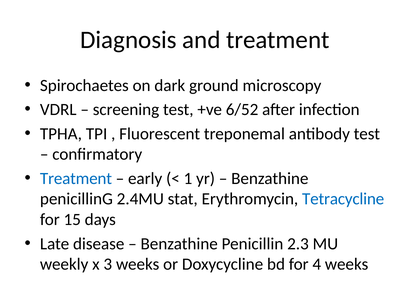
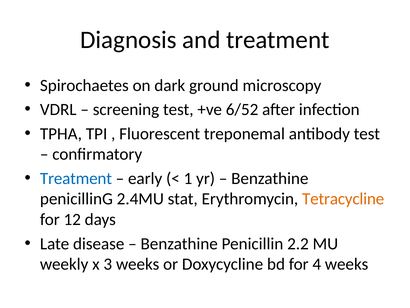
Tetracycline colour: blue -> orange (343, 199)
15: 15 -> 12 (72, 219)
2.3: 2.3 -> 2.2 (298, 243)
